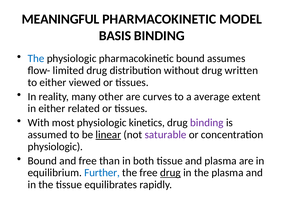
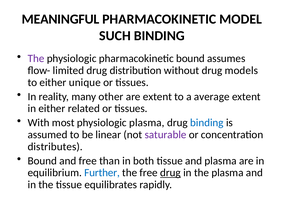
BASIS: BASIS -> SUCH (115, 36)
The colour: blue -> purple (36, 59)
written: written -> models (241, 70)
viewed: viewed -> unique (85, 82)
are curves: curves -> extent (157, 97)
physiologic kinetics: kinetics -> plasma (147, 123)
binding colour: purple -> blue (207, 123)
linear underline: present -> none (108, 135)
physiologic: physiologic -> distributes (55, 147)
